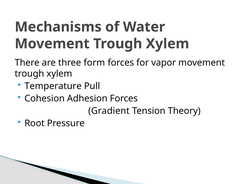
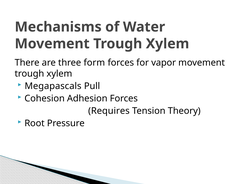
Temperature: Temperature -> Megapascals (53, 86)
Gradient: Gradient -> Requires (109, 111)
